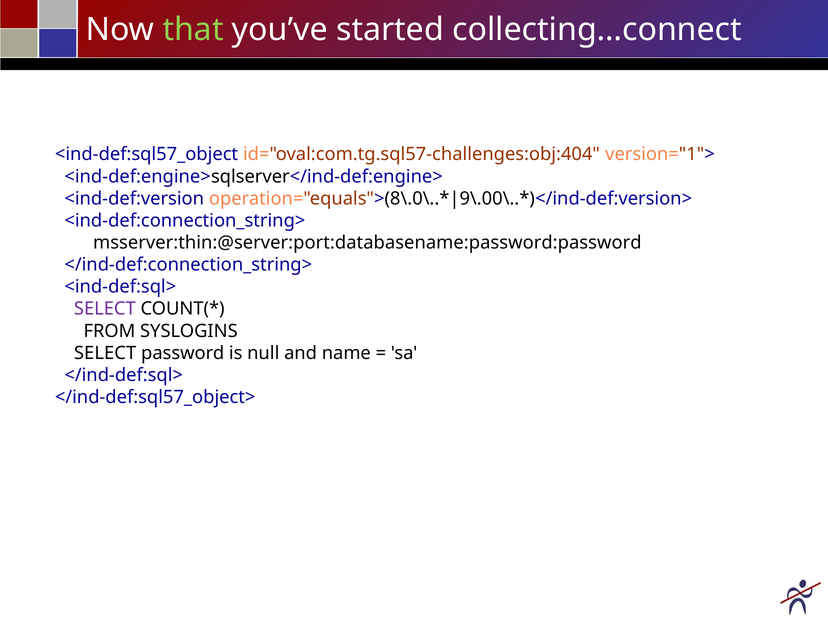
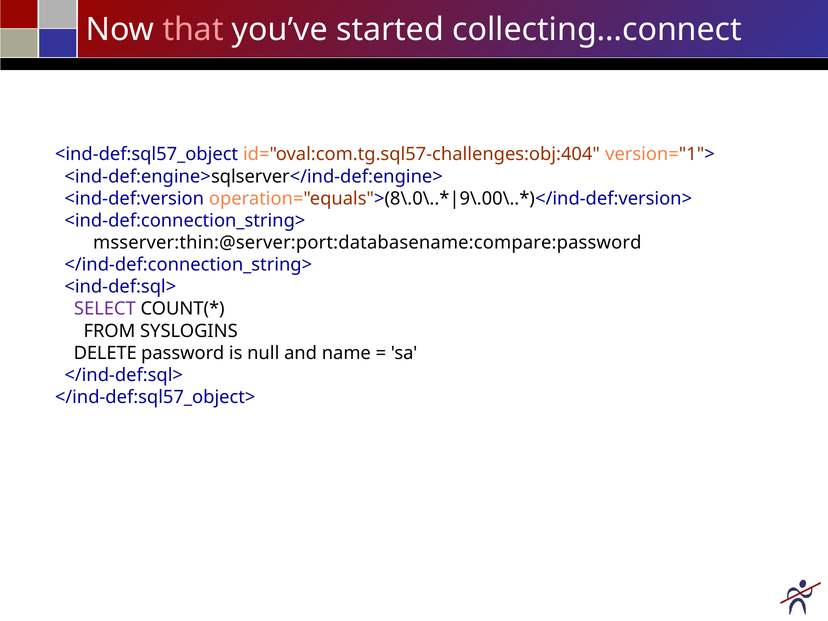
that colour: light green -> pink (193, 30)
msserver:thin:@server:port:databasename:password:password: msserver:thin:@server:port:databasename:password:password -> msserver:thin:@server:port:databasename:compare:password (367, 243)
SELECT: SELECT -> DELETE (105, 353)
